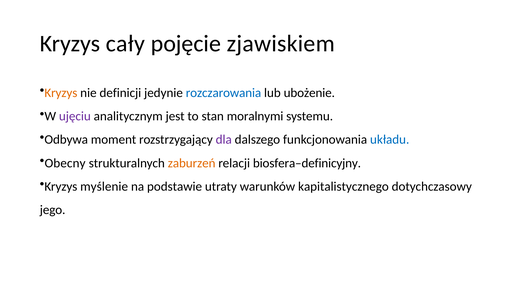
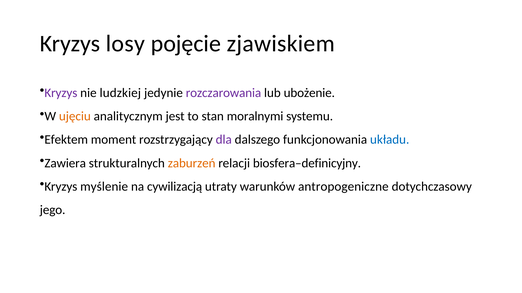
cały: cały -> losy (125, 44)
Kryzys colour: orange -> purple (61, 93)
definicji: definicji -> ludzkiej (120, 93)
rozczarowania colour: blue -> purple (223, 93)
ujęciu colour: purple -> orange (75, 116)
Odbywa: Odbywa -> Efektem (66, 140)
Obecny: Obecny -> Zawiera (65, 163)
podstawie: podstawie -> cywilizacją (175, 187)
kapitalistycznego: kapitalistycznego -> antropogeniczne (343, 187)
